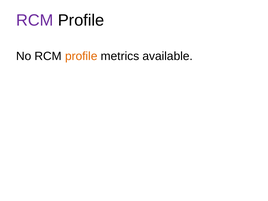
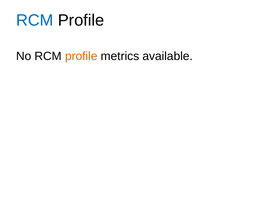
RCM colour: purple -> blue (35, 20)
